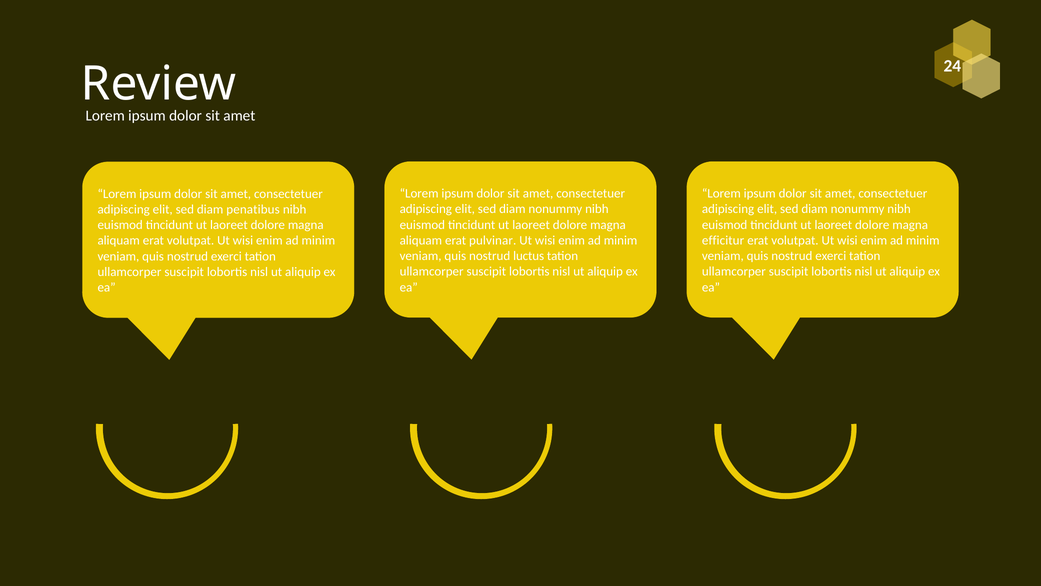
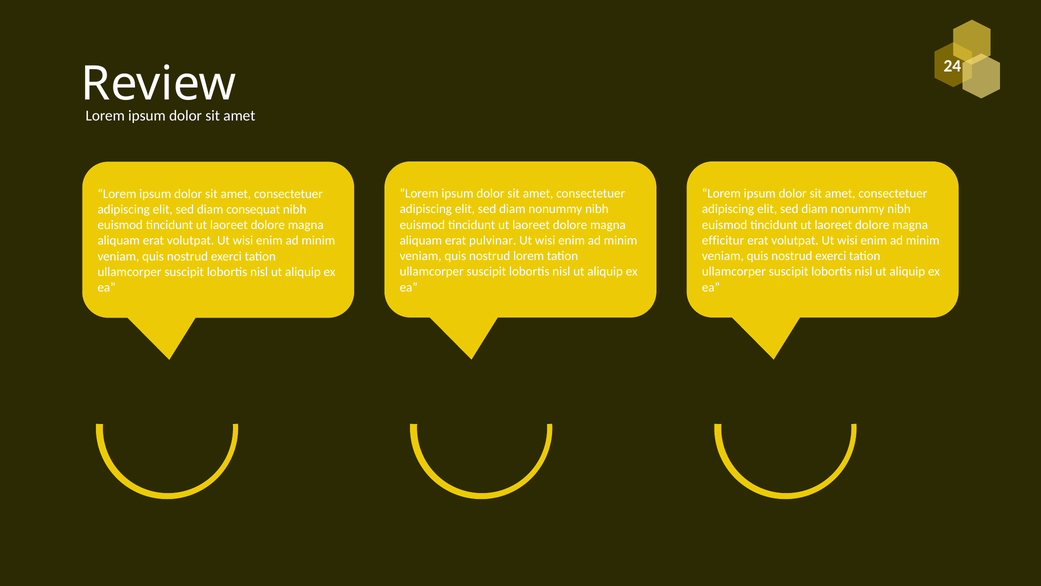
penatibus: penatibus -> consequat (253, 209)
nostrud luctus: luctus -> lorem (529, 256)
